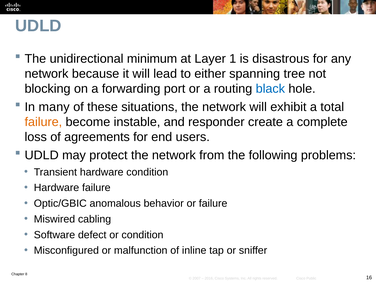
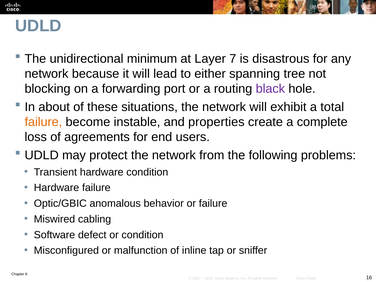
1: 1 -> 7 (233, 59)
black colour: blue -> purple (270, 89)
many: many -> about (54, 107)
responder: responder -> properties (216, 122)
